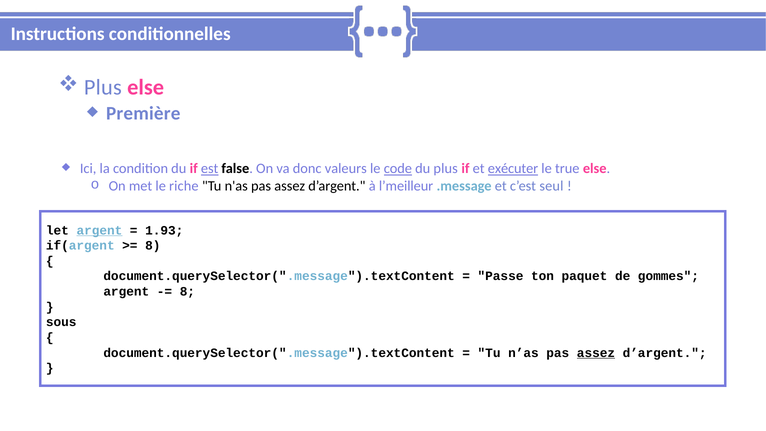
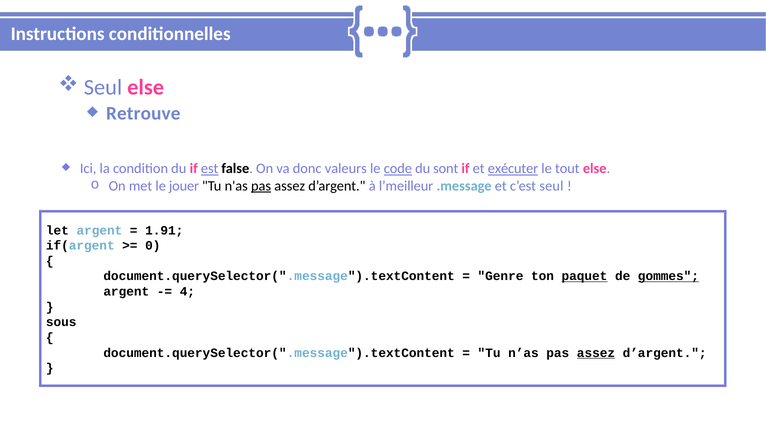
Plus: Plus -> Seul (103, 87)
Première: Première -> Retrouve (143, 114)
du plus: plus -> sont (446, 169)
true: true -> tout (567, 169)
riche: riche -> jouer (184, 186)
pas underline: none -> present (261, 186)
argent underline: present -> none (99, 230)
1.93: 1.93 -> 1.91 (164, 230)
8: 8 -> 0 (153, 246)
Passe: Passe -> Genre (501, 276)
paquet underline: none -> present (584, 276)
gommes underline: none -> present (668, 276)
8: 8 -> 4 (187, 291)
